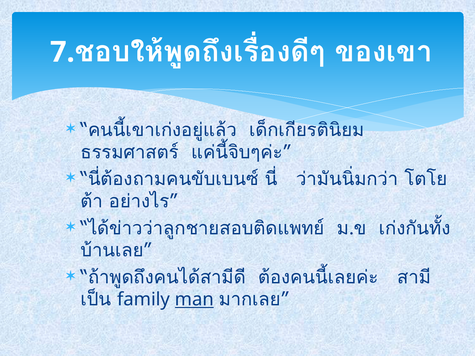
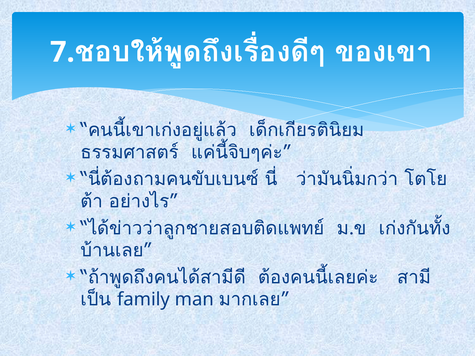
man underline: present -> none (194, 300)
